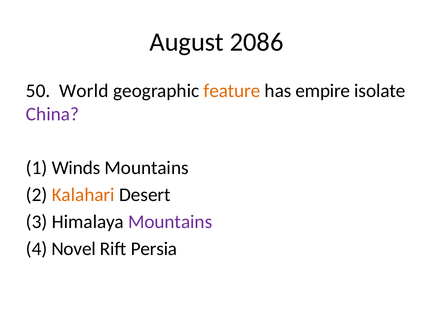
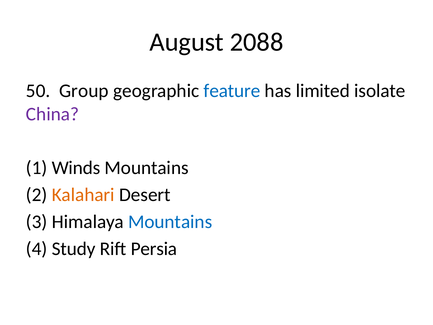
2086: 2086 -> 2088 (257, 42)
World: World -> Group (84, 91)
feature colour: orange -> blue (232, 91)
empire: empire -> limited (323, 91)
Mountains colour: purple -> blue (170, 222)
Novel: Novel -> Study (74, 249)
